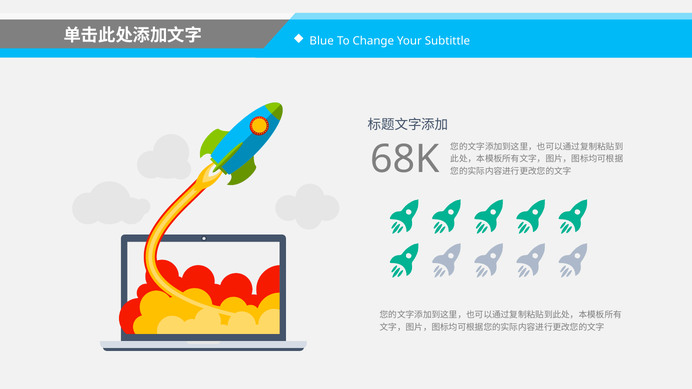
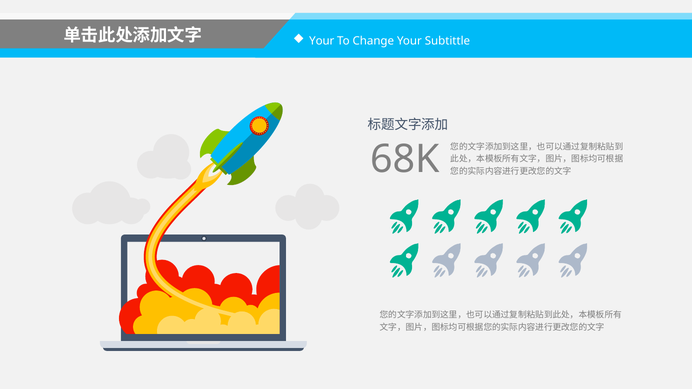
Blue: Blue -> Your (322, 41)
